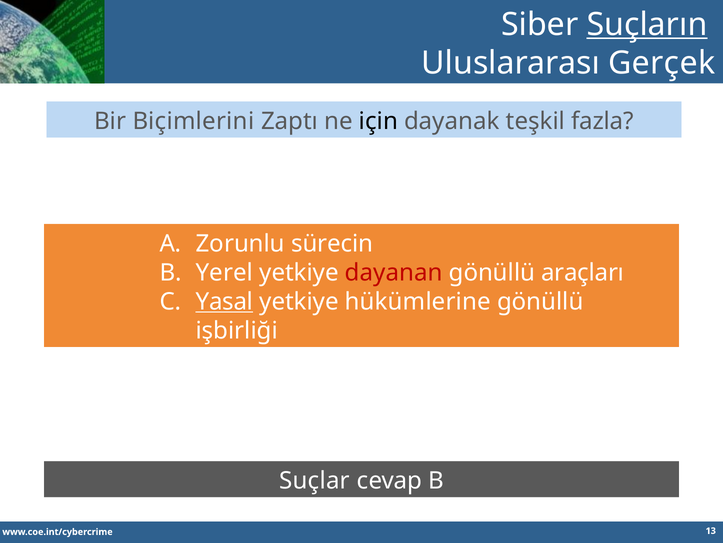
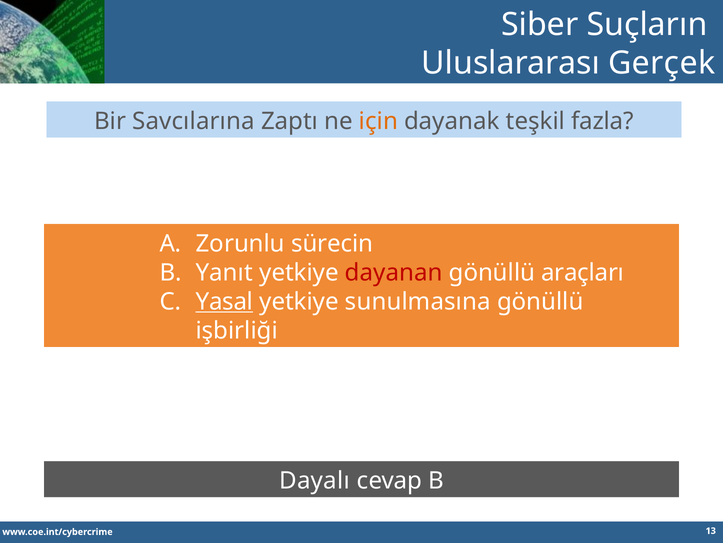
Suçların underline: present -> none (647, 24)
Biçimlerini: Biçimlerini -> Savcılarına (193, 121)
için colour: black -> orange (378, 121)
Yerel: Yerel -> Yanıt (224, 272)
hükümlerine: hükümlerine -> sunulmasına (418, 301)
Suçlar: Suçlar -> Dayalı (315, 480)
